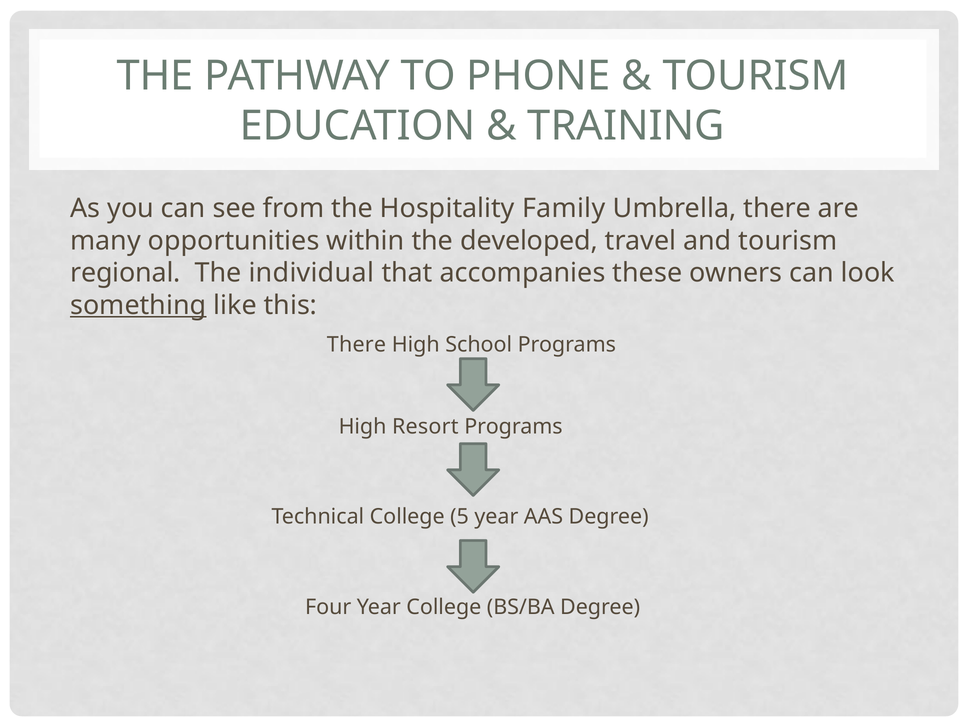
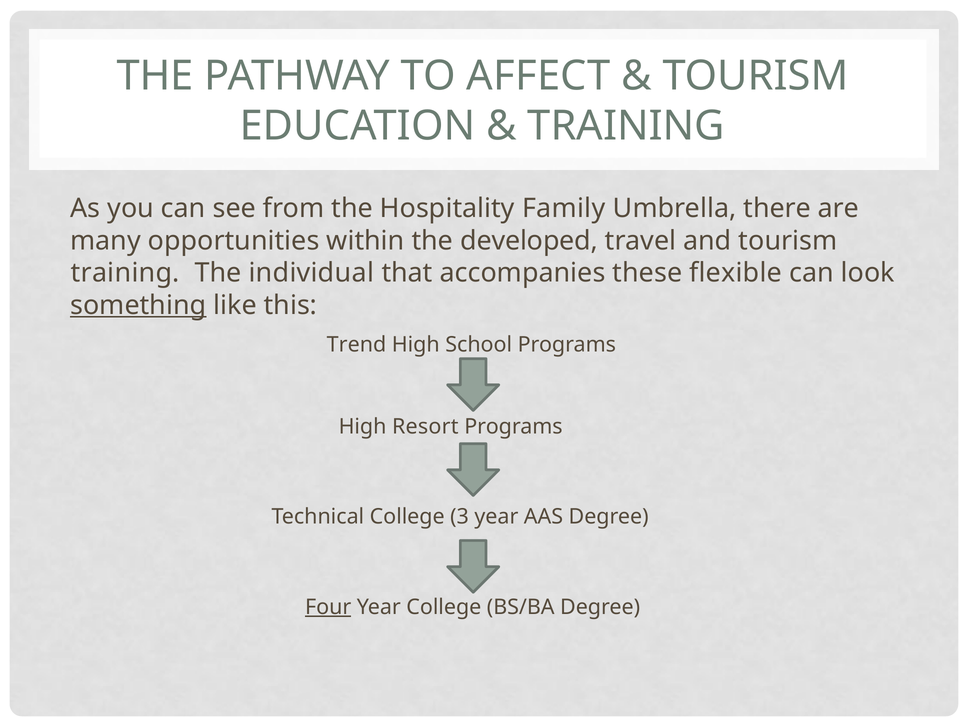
PHONE: PHONE -> AFFECT (538, 76)
regional: regional -> training (125, 273)
owners: owners -> flexible (736, 273)
There: There -> Trend (357, 345)
5: 5 -> 3 (460, 517)
Four underline: none -> present (328, 607)
